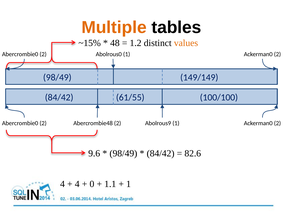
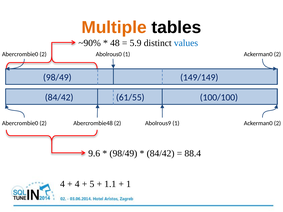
~15%: ~15% -> ~90% (90, 43)
1.2: 1.2 -> 5.9 (136, 43)
values colour: orange -> blue (186, 43)
82.6: 82.6 -> 88.4 (193, 154)
0: 0 -> 5 (92, 184)
